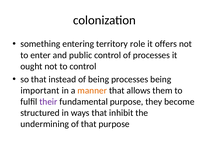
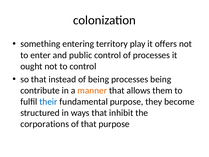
role: role -> play (138, 44)
important: important -> contribute (40, 90)
their colour: purple -> blue (48, 102)
undermining: undermining -> corporations (45, 124)
